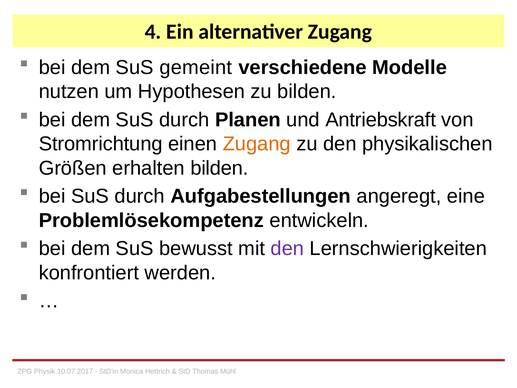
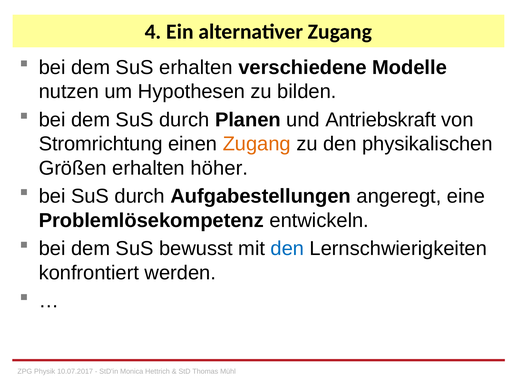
SuS gemeint: gemeint -> erhalten (196, 67)
erhalten bilden: bilden -> höher (219, 168)
den colour: purple -> blue (287, 248)
